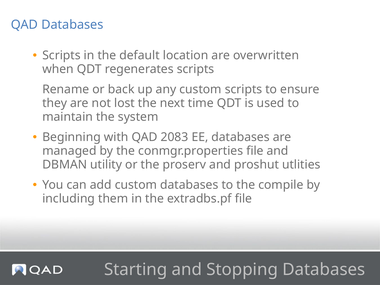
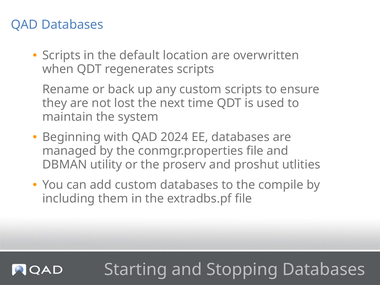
2083: 2083 -> 2024 (175, 137)
